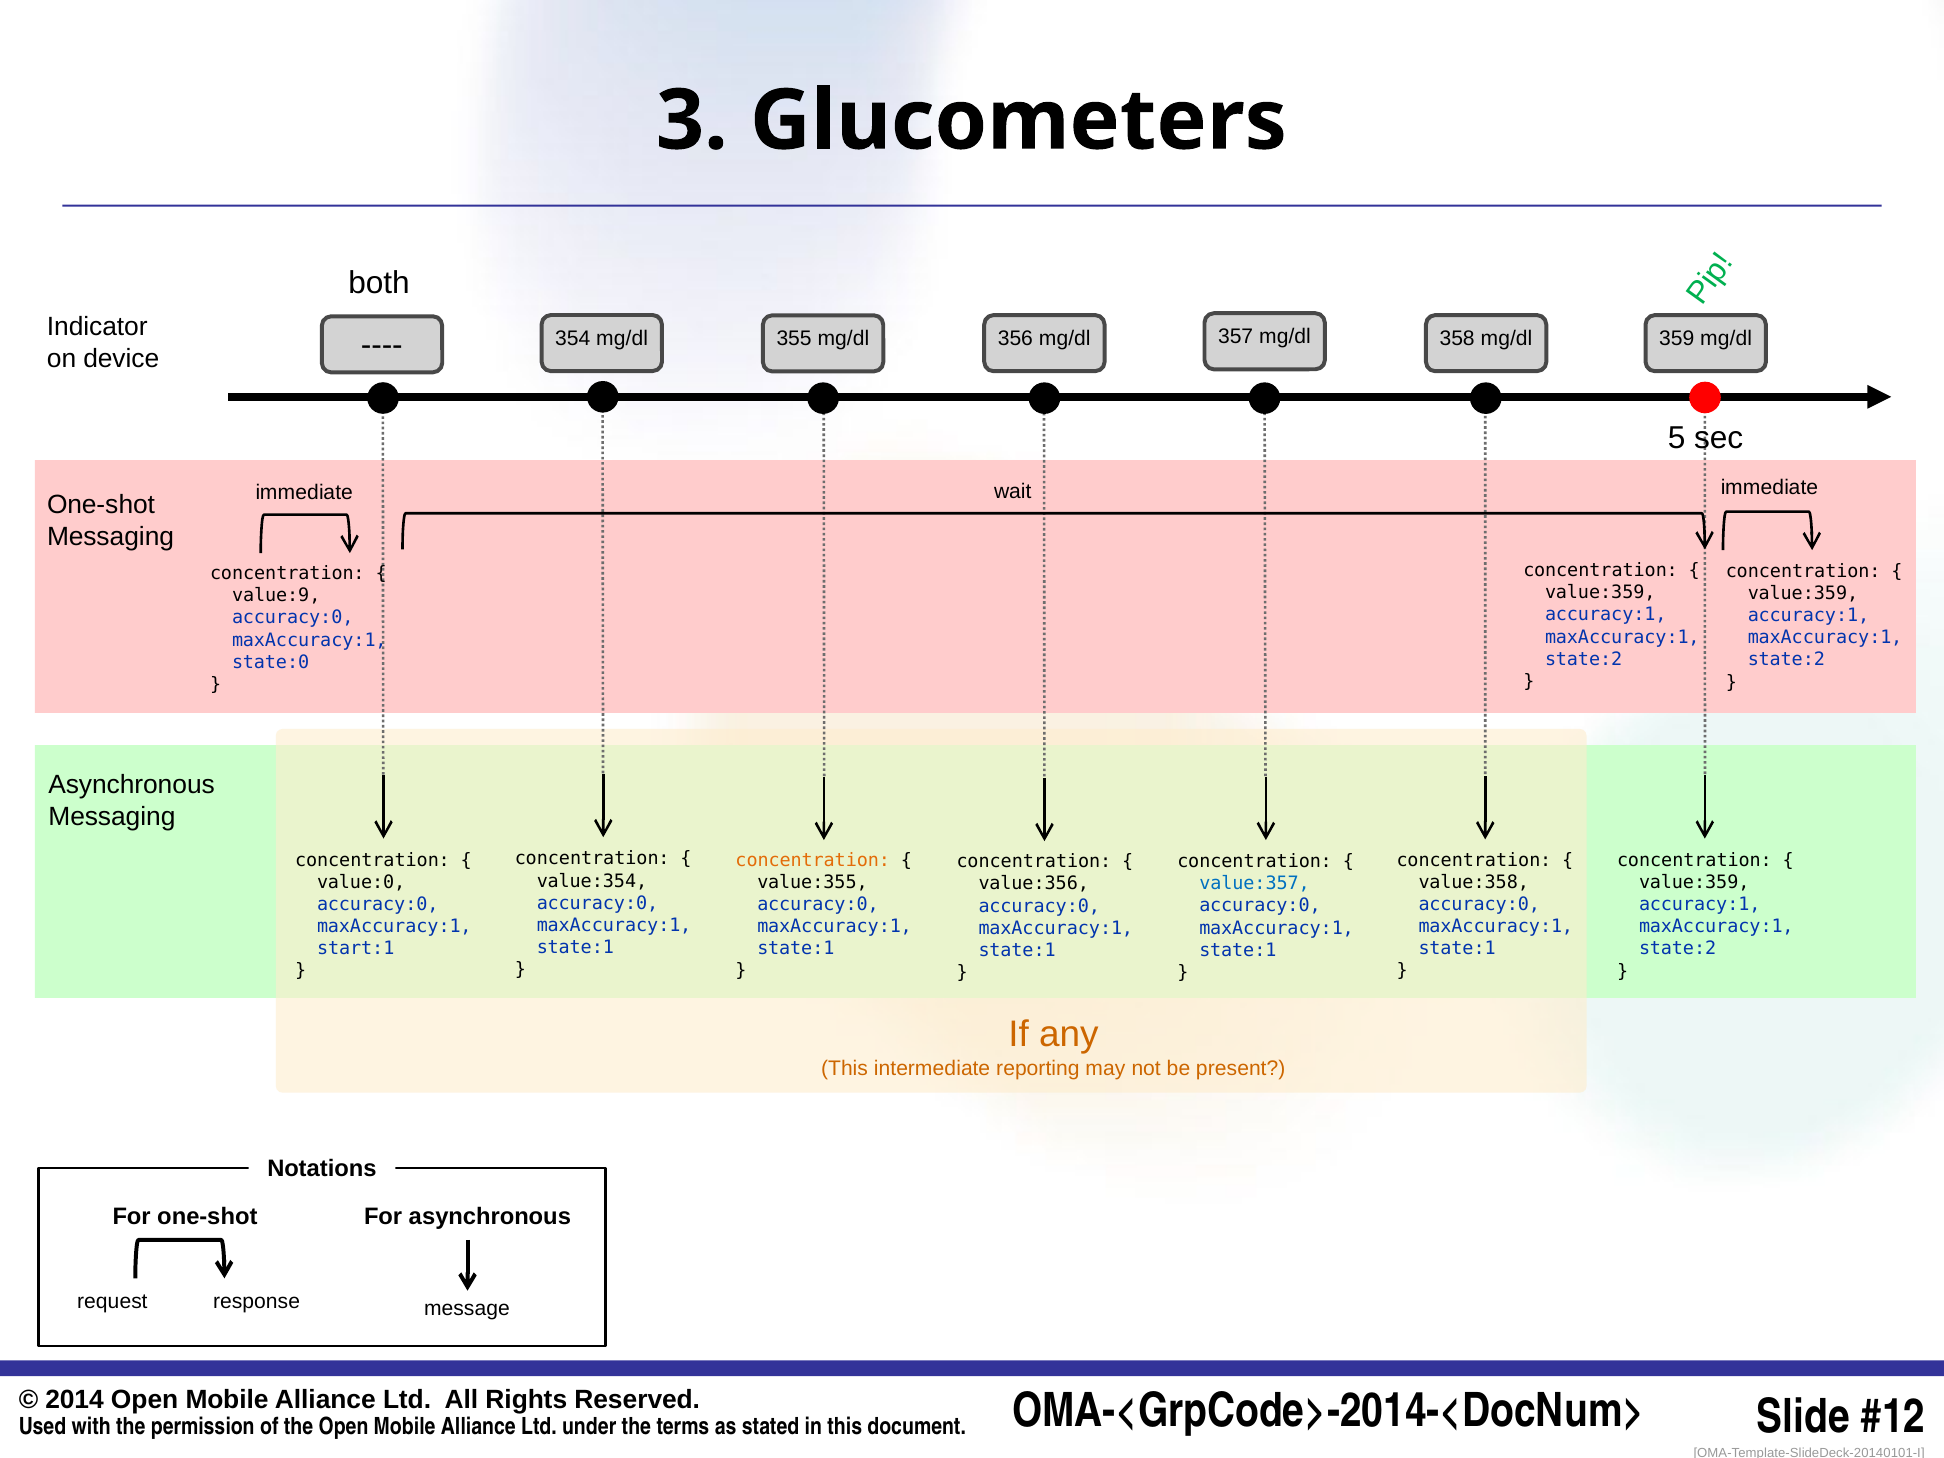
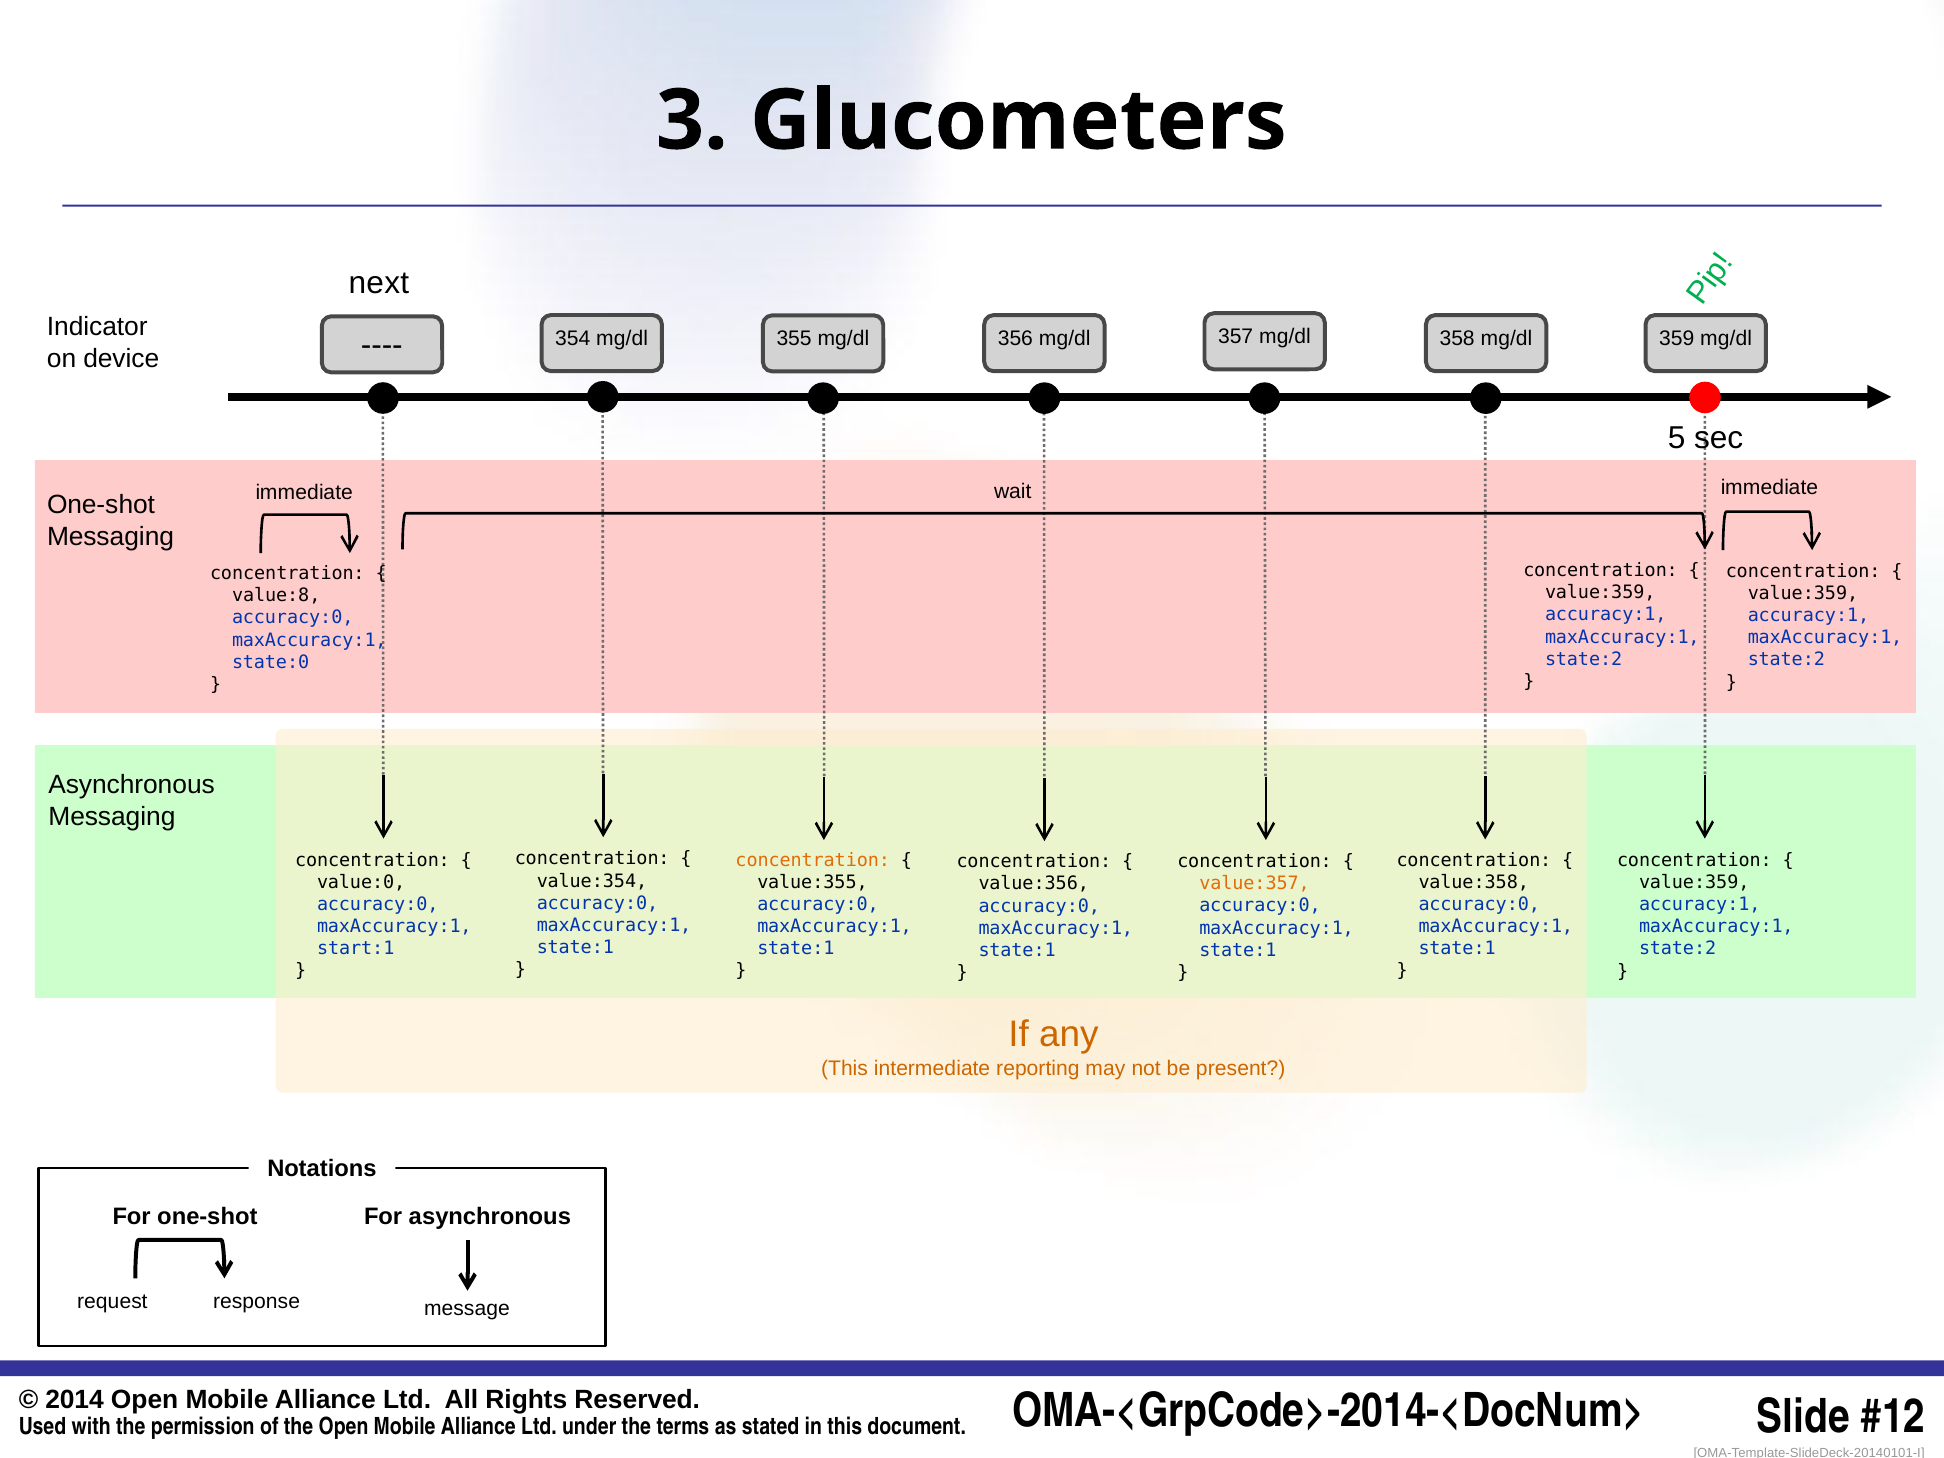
both: both -> next (379, 283)
value:9: value:9 -> value:8 (276, 596)
value:357 colour: blue -> orange (1254, 884)
